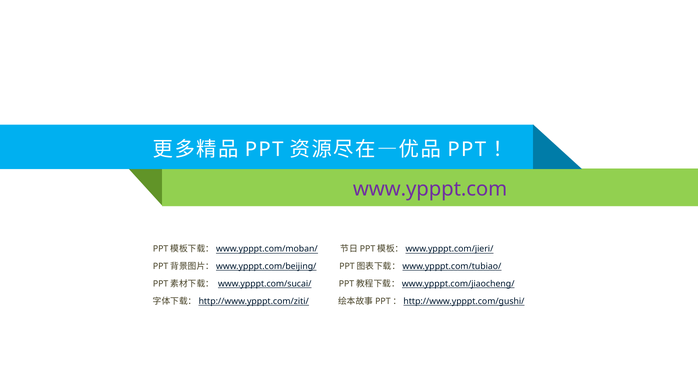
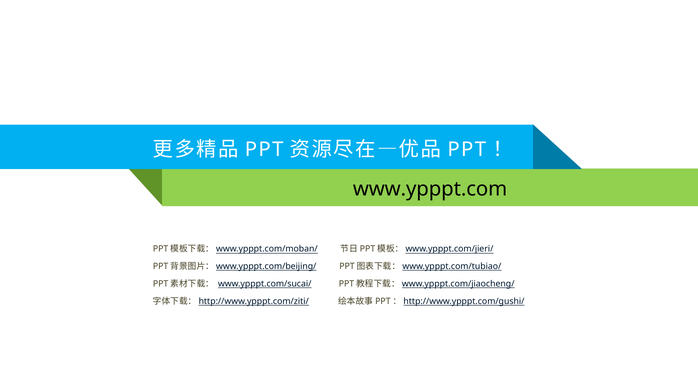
www.ypppt.com colour: purple -> black (430, 189)
